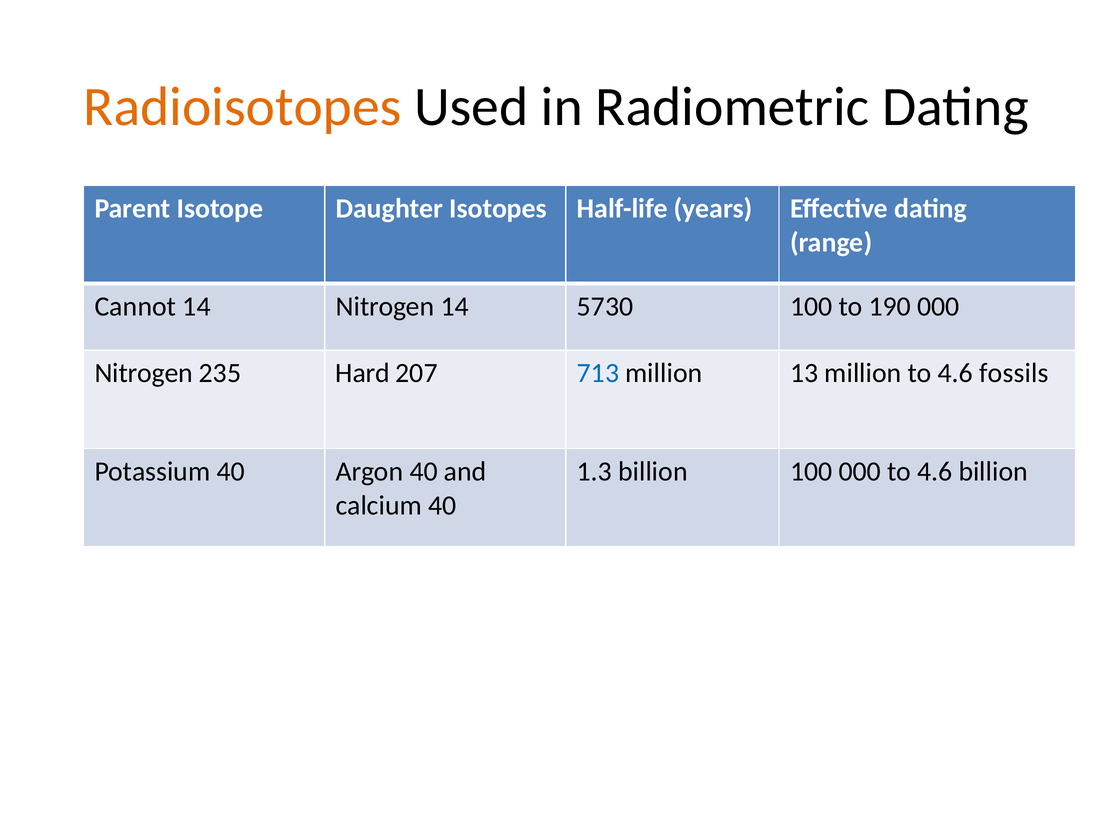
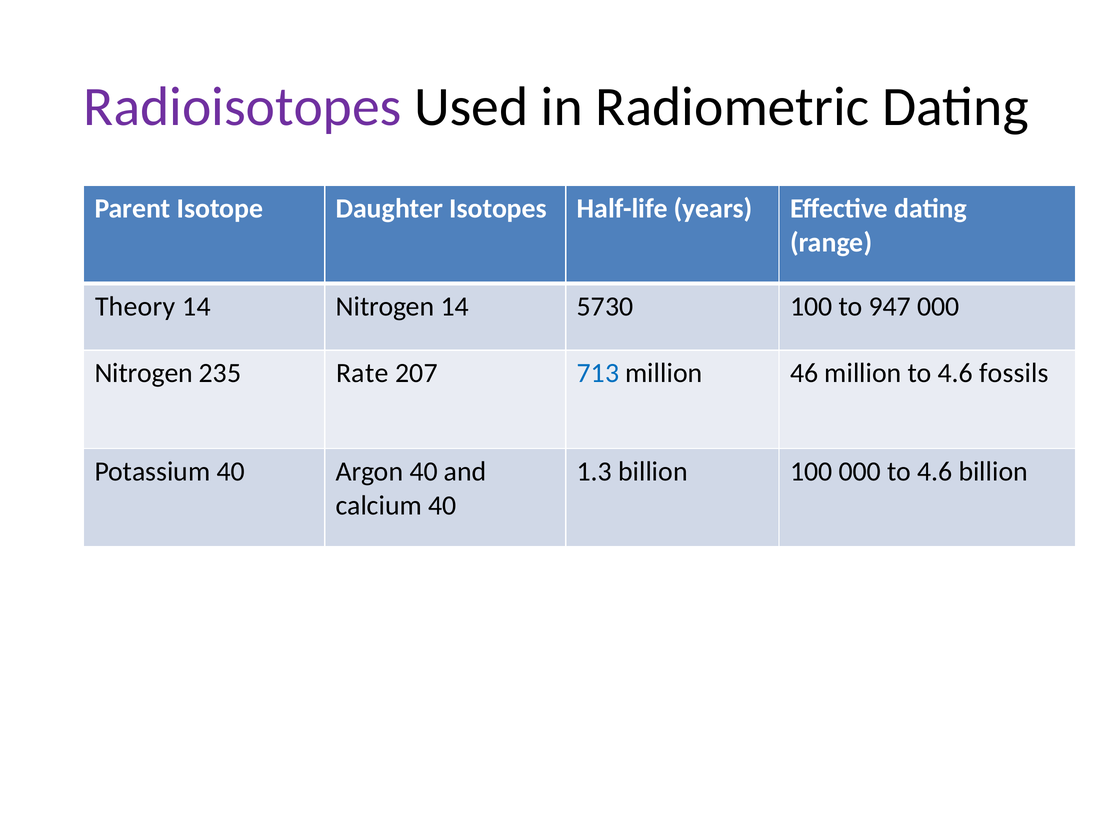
Radioisotopes colour: orange -> purple (243, 107)
Cannot: Cannot -> Theory (135, 306)
190: 190 -> 947 (890, 306)
Hard: Hard -> Rate (362, 373)
13: 13 -> 46 (804, 373)
